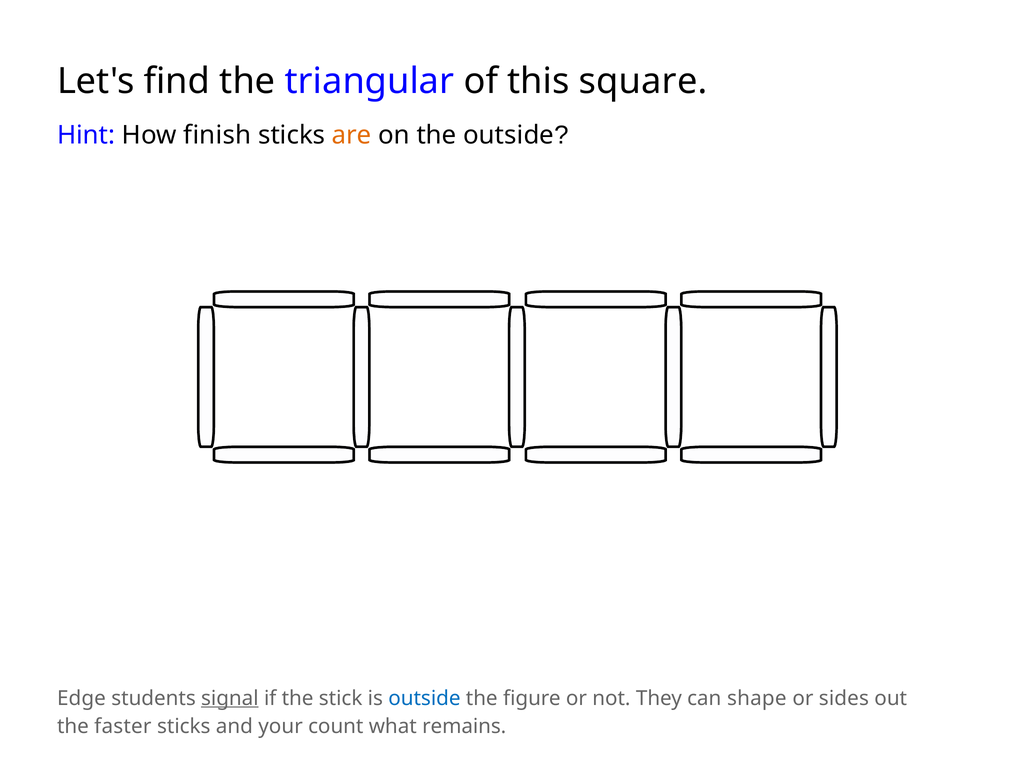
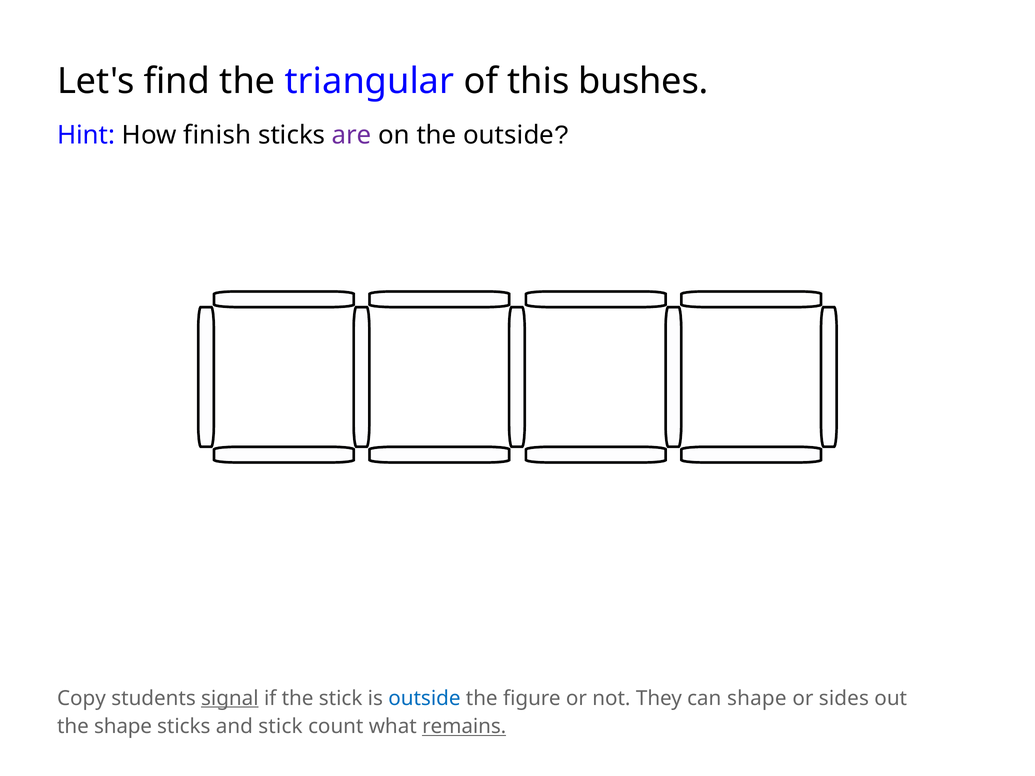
square: square -> bushes (643, 81)
are colour: orange -> purple (352, 135)
Edge: Edge -> Copy (81, 698)
the faster: faster -> shape (123, 727)
and your: your -> stick (280, 727)
remains underline: none -> present (464, 727)
